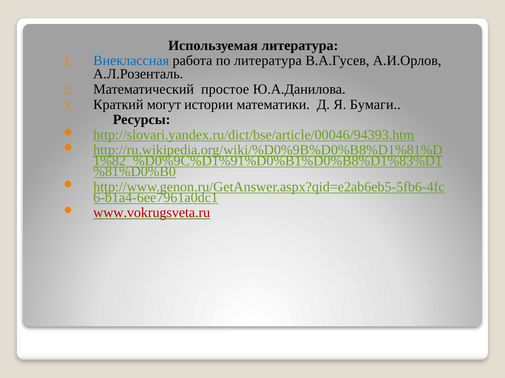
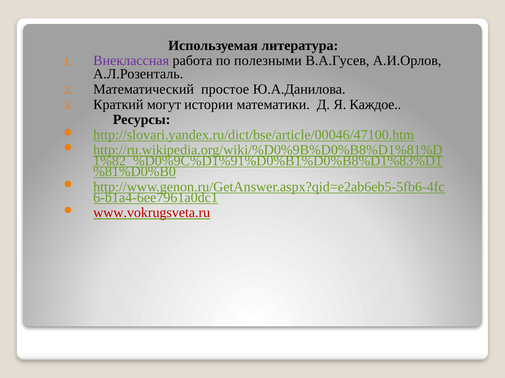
Внеклассная colour: blue -> purple (131, 61)
по литература: литература -> полезными (268, 61)
Бумаги: Бумаги -> Каждое (375, 105)
http://slovari.yandex.ru/dict/bse/article/00046/94393.htm: http://slovari.yandex.ru/dict/bse/article/00046/94393.htm -> http://slovari.yandex.ru/dict/bse/article/00046/47100.htm (254, 135)
